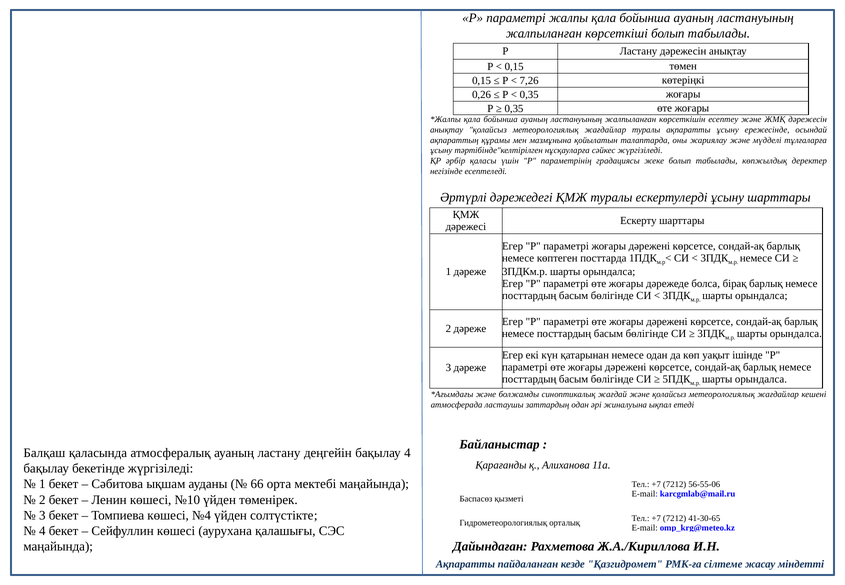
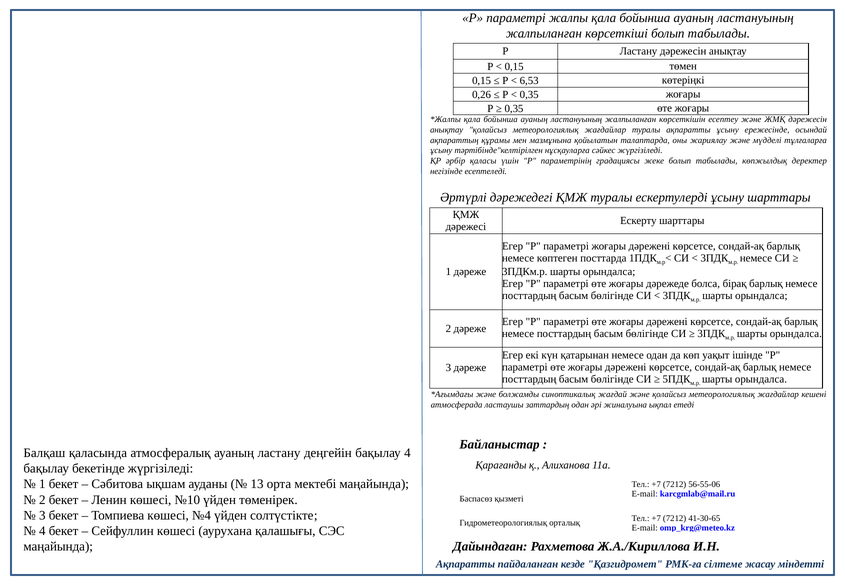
7,26: 7,26 -> 6,53 (529, 81)
66: 66 -> 13 (257, 484)
